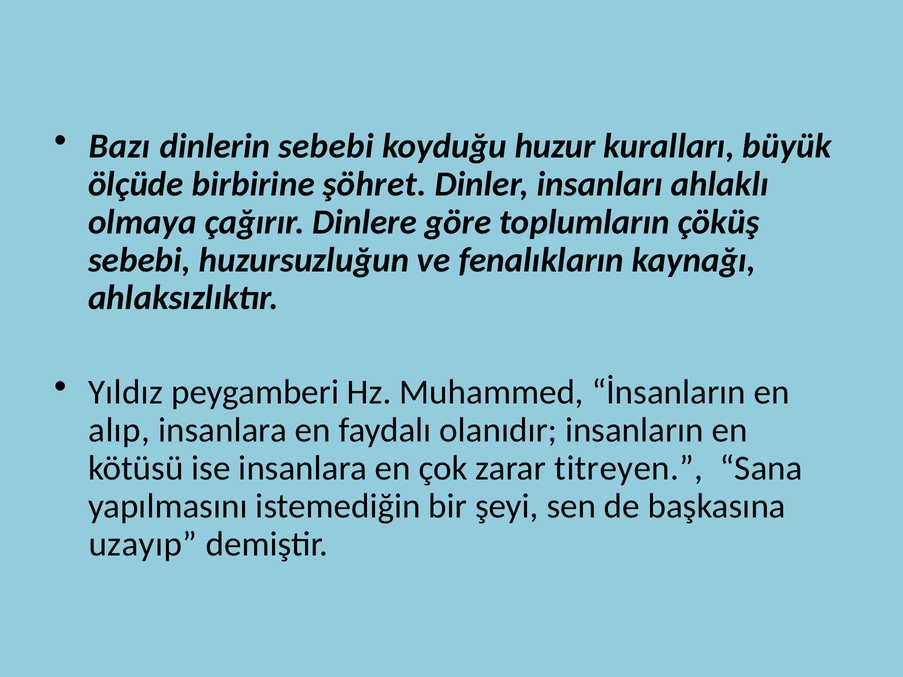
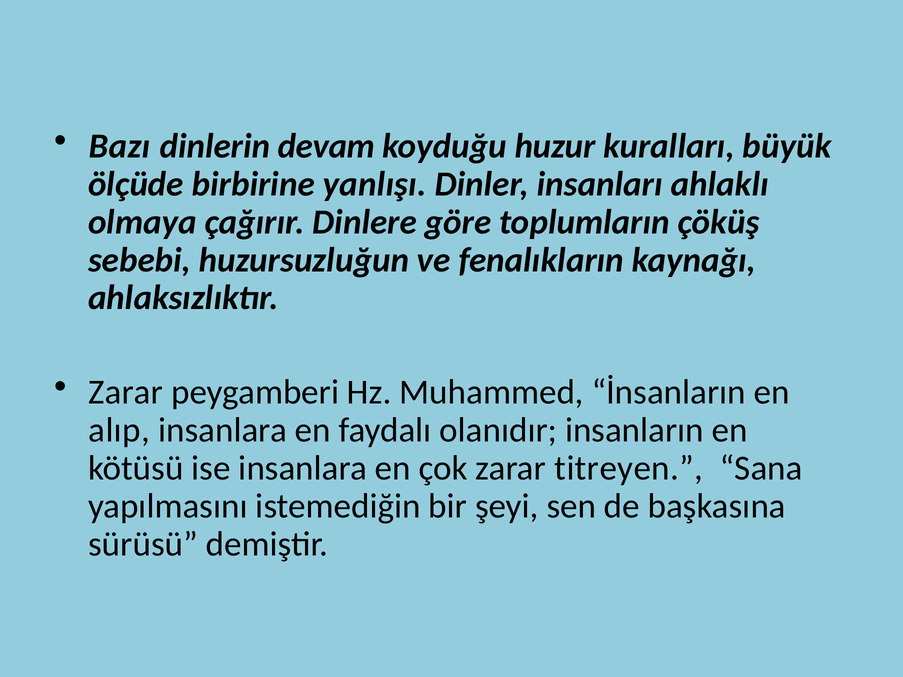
dinlerin sebebi: sebebi -> devam (326, 146)
şöhret: şöhret -> yanlışı (375, 184)
Yıldız: Yıldız -> Zarar (126, 392)
uzayıp: uzayıp -> sürüsü (143, 544)
